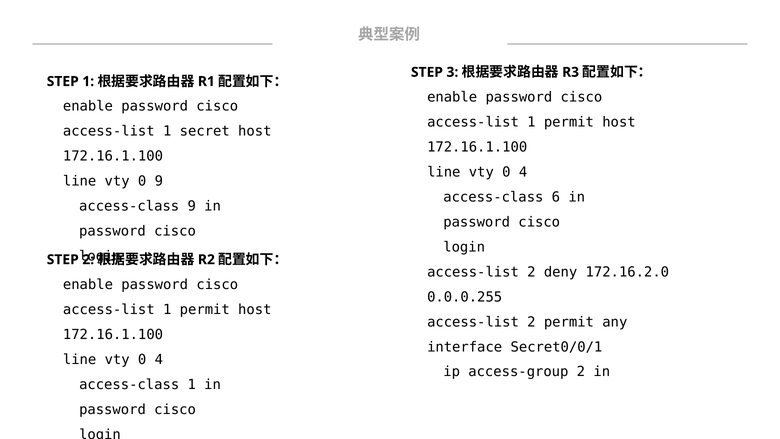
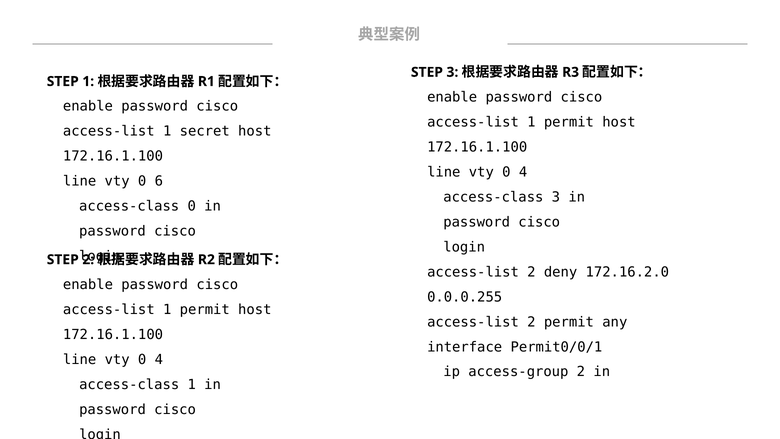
0 9: 9 -> 6 (159, 181)
access-class 6: 6 -> 3 (556, 197)
access-class 9: 9 -> 0 (192, 206)
Secret0/0/1: Secret0/0/1 -> Permit0/0/1 (556, 347)
